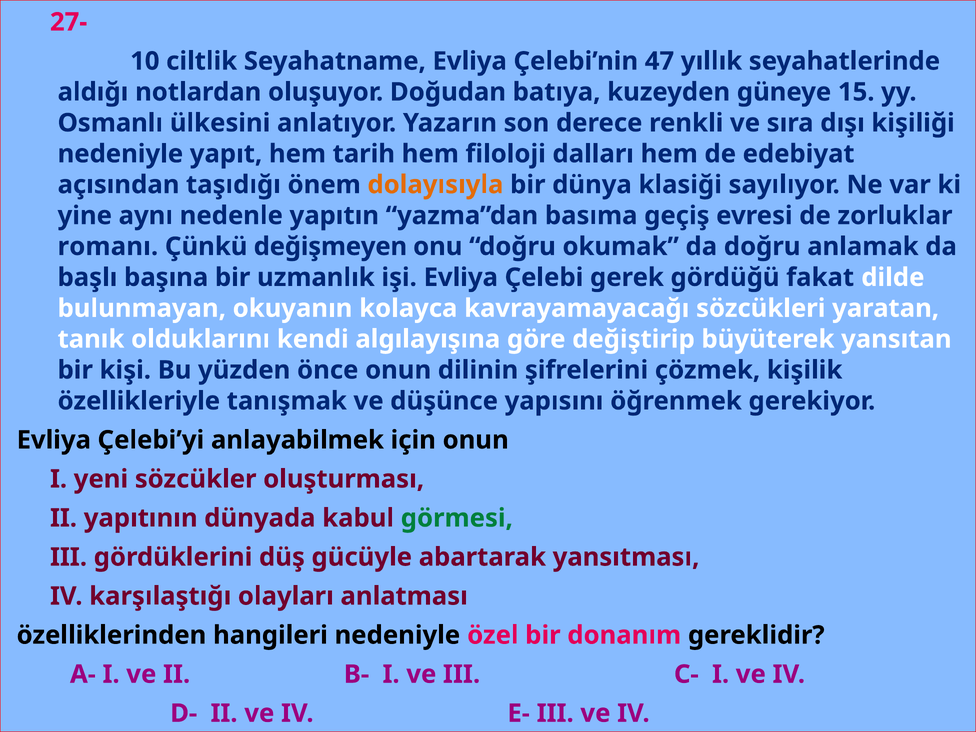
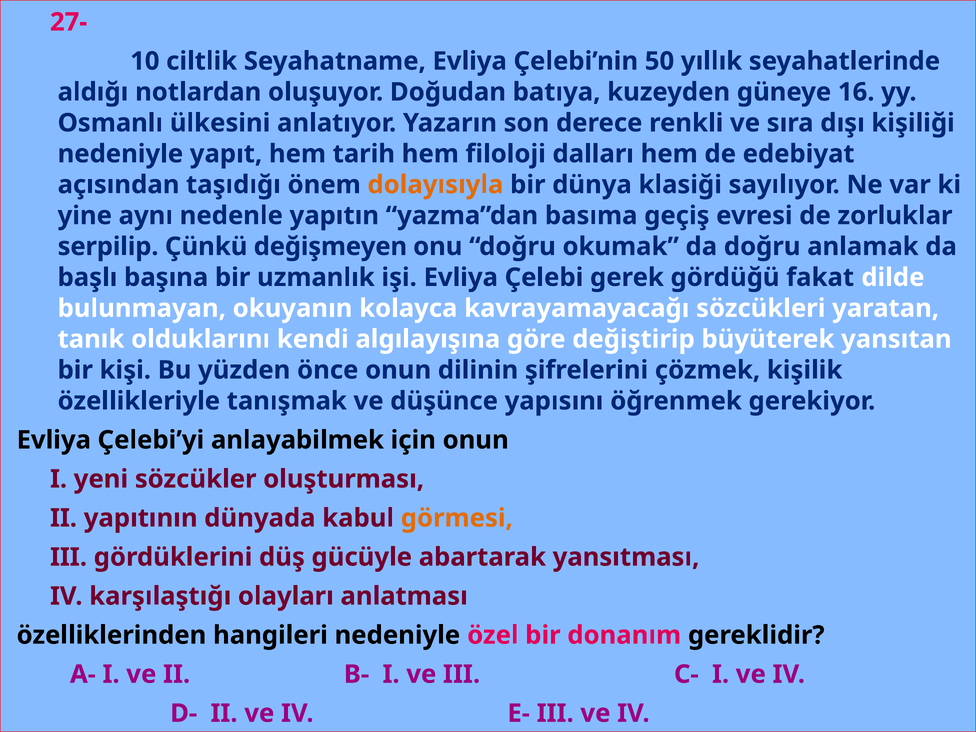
47: 47 -> 50 (659, 61)
15: 15 -> 16 (856, 92)
romanı: romanı -> serpilip (108, 247)
görmesi colour: green -> orange (457, 518)
